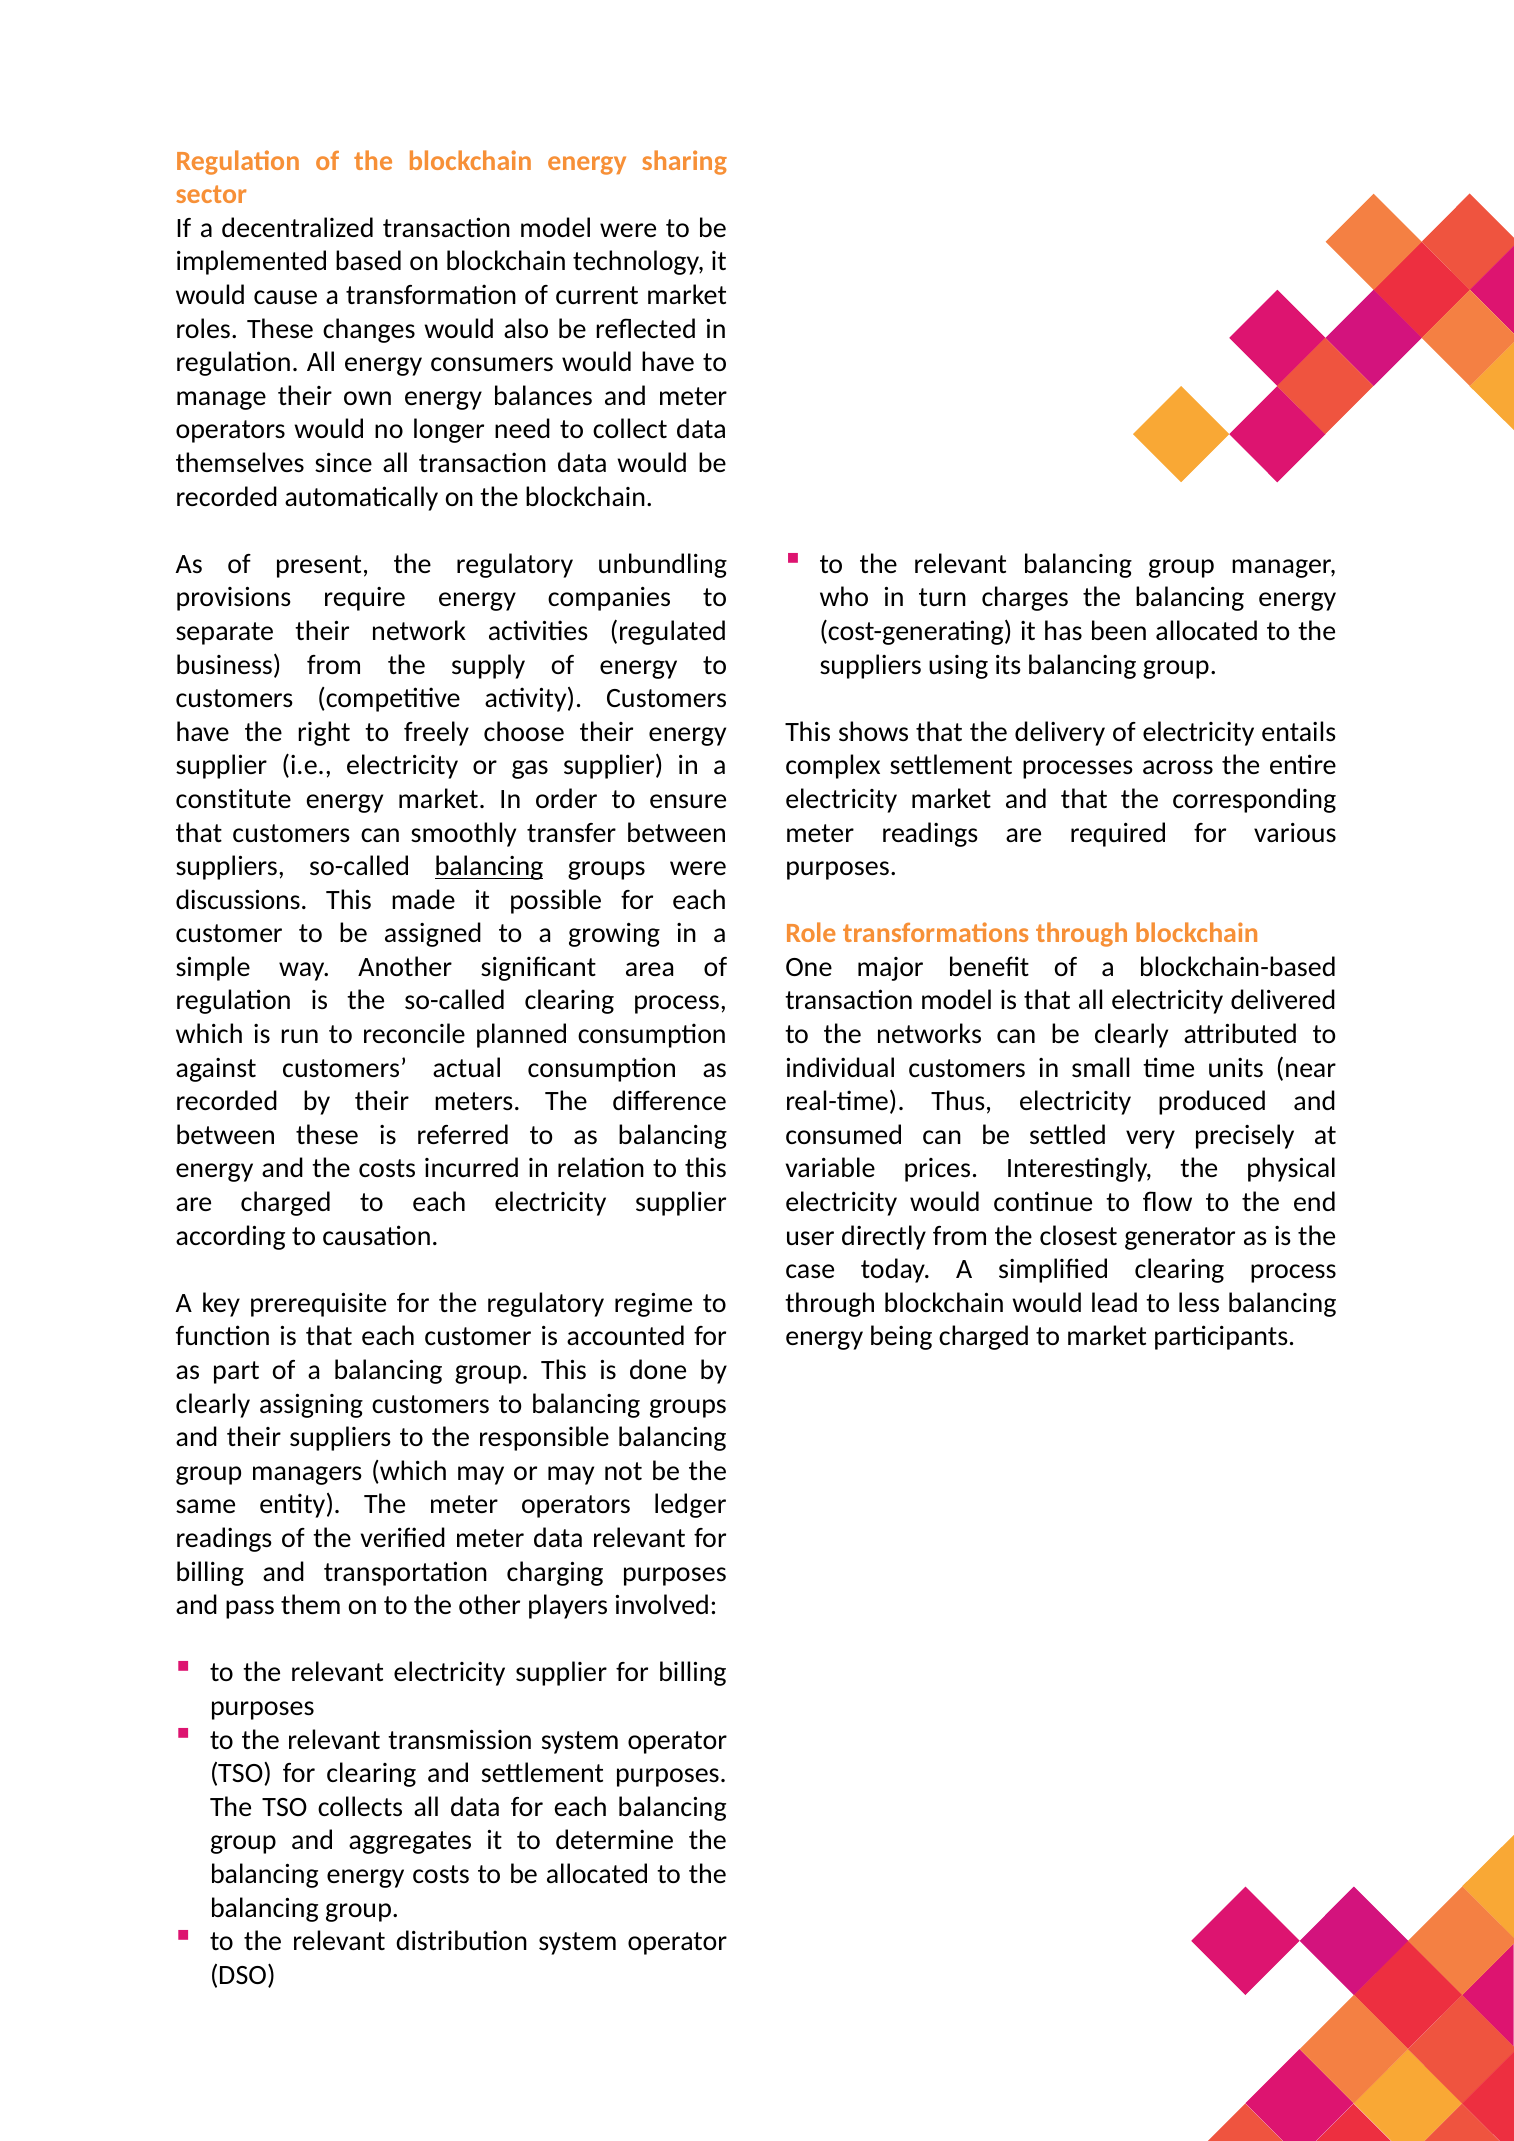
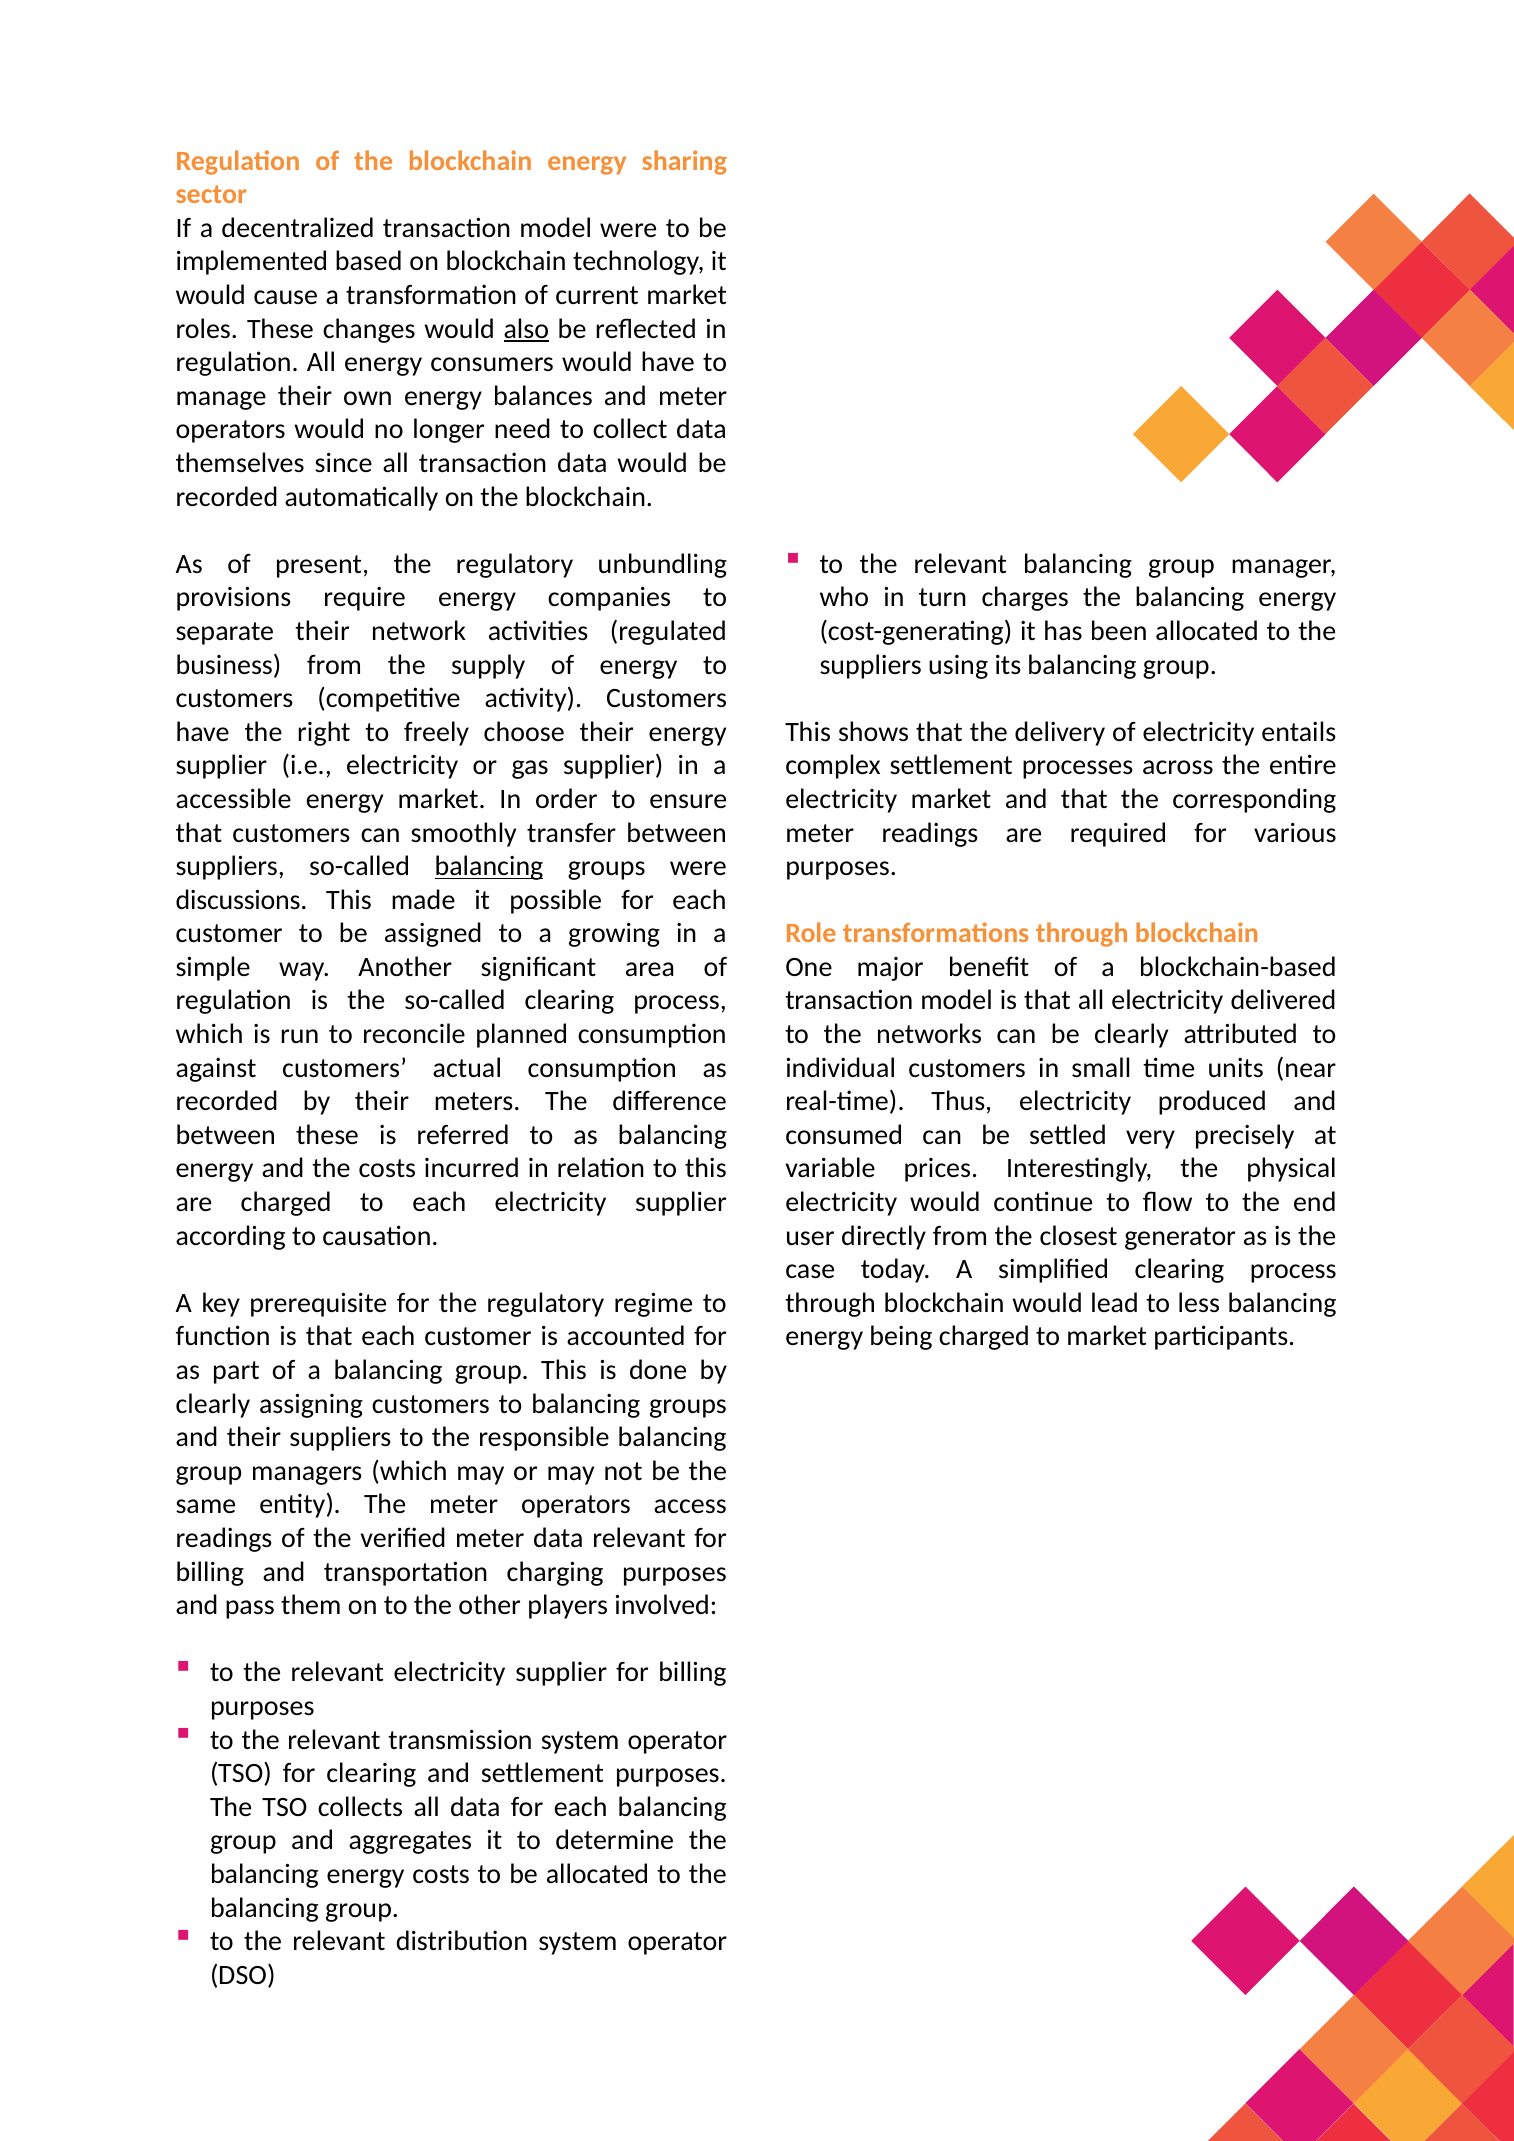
also underline: none -> present (526, 329)
constitute: constitute -> accessible (234, 799)
ledger: ledger -> access (690, 1505)
